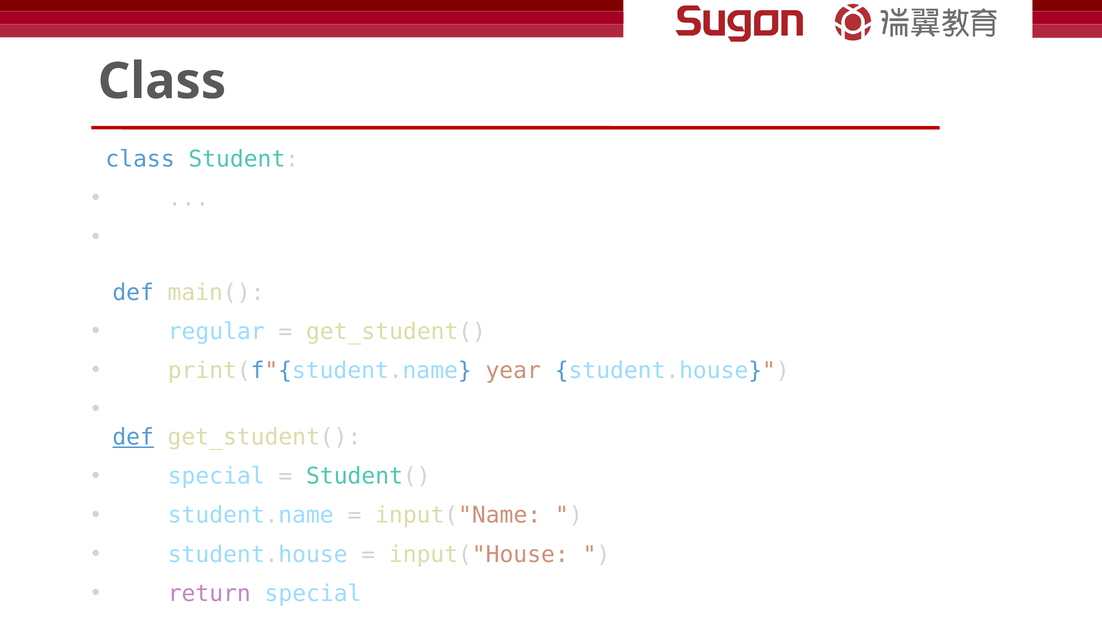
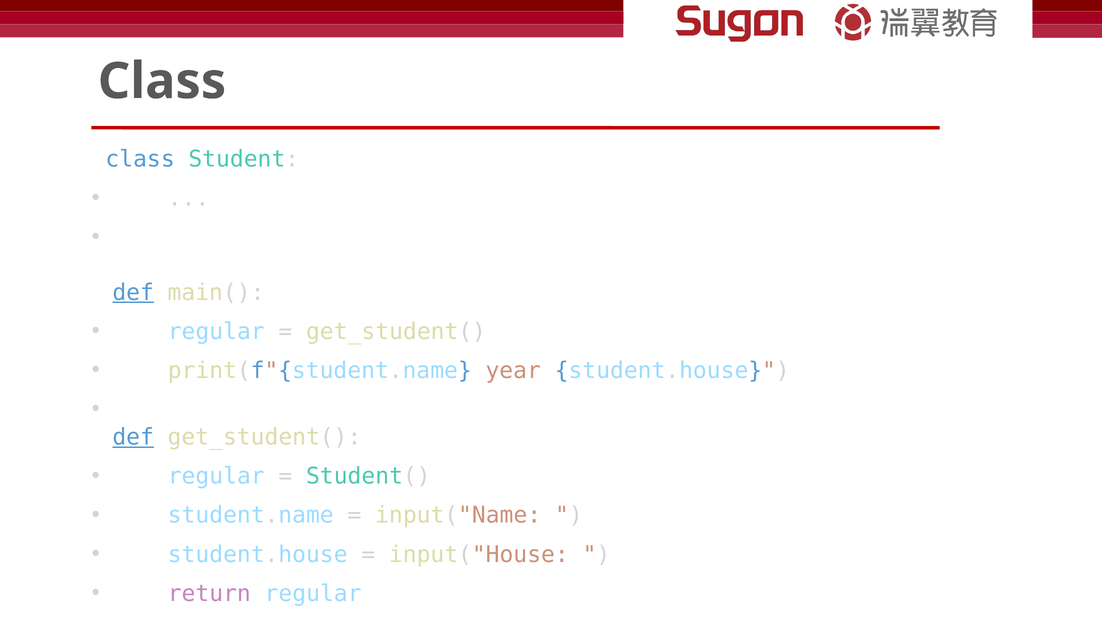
def underline: none -> present (133, 292)
special: special -> regular (216, 476)
return special: special -> regular (313, 593)
